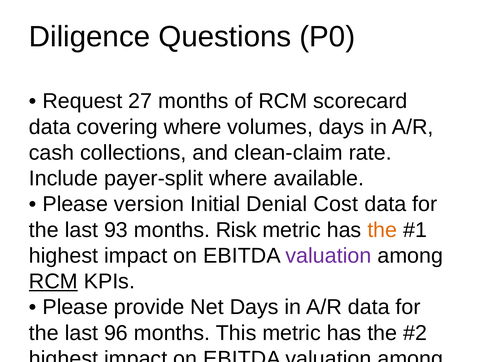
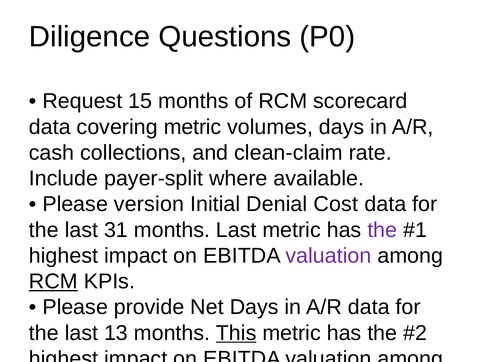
27: 27 -> 15 (140, 101)
covering where: where -> metric (193, 127)
93: 93 -> 31 (116, 230)
months Risk: Risk -> Last (236, 230)
the colour: orange -> purple (382, 230)
96: 96 -> 13 (116, 333)
This underline: none -> present (236, 333)
